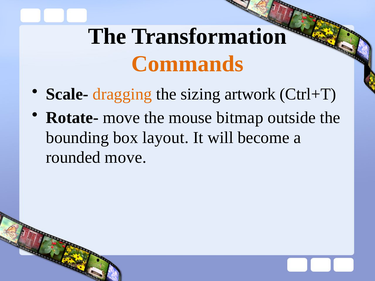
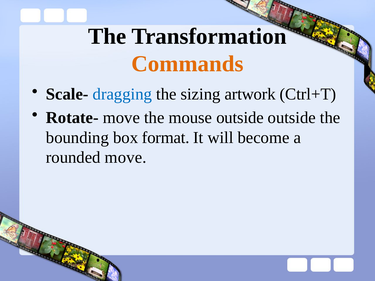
dragging colour: orange -> blue (122, 94)
mouse bitmap: bitmap -> outside (240, 118)
layout: layout -> format (166, 138)
